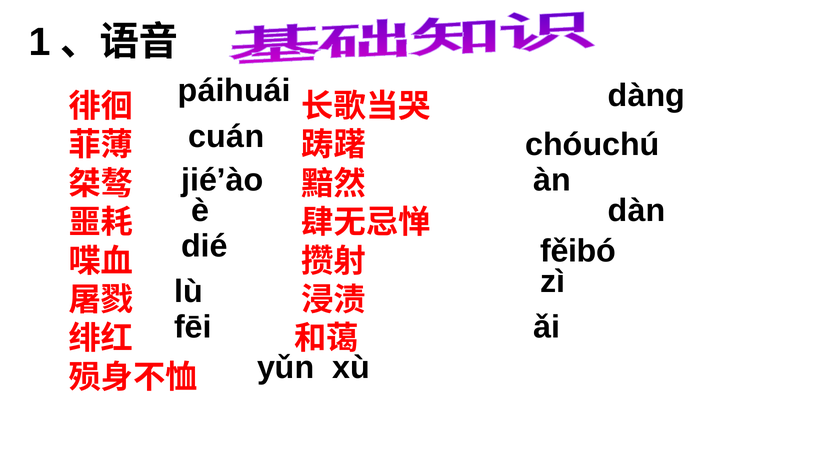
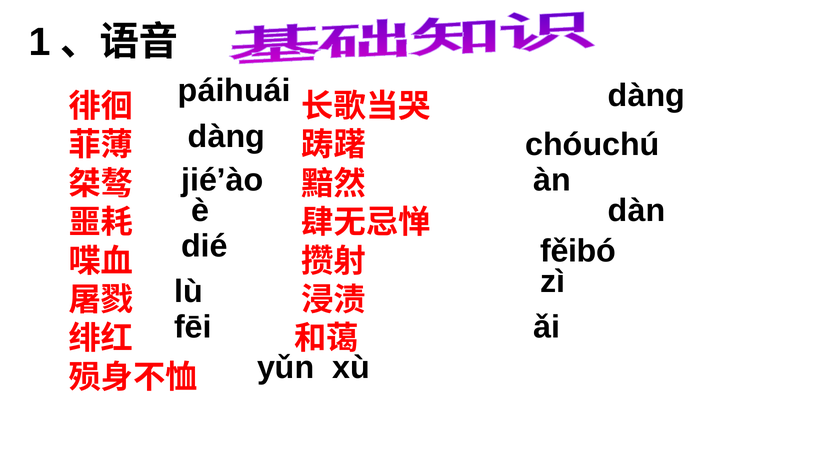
cuán: cuán -> dàng (226, 137)
